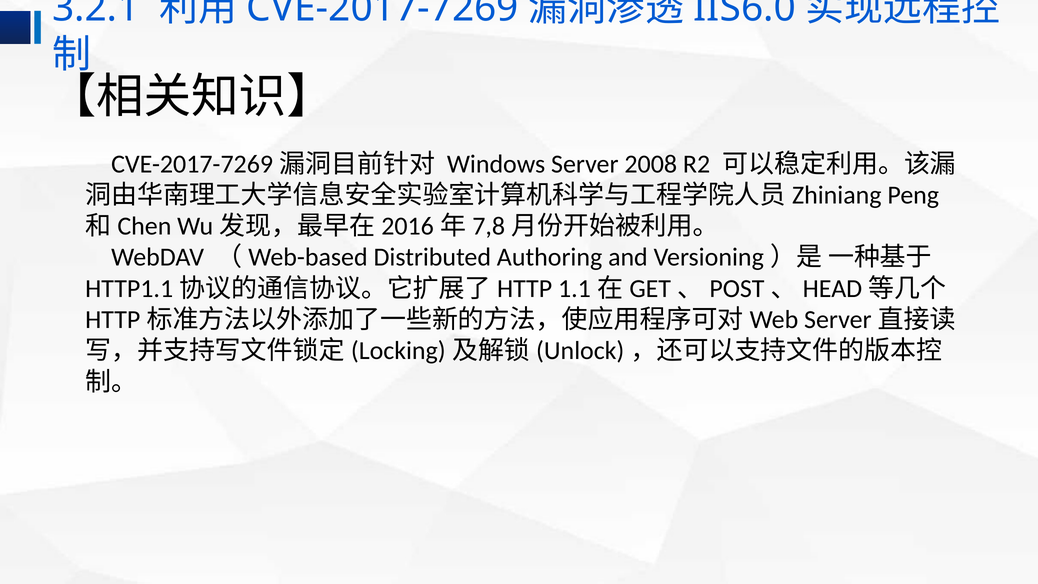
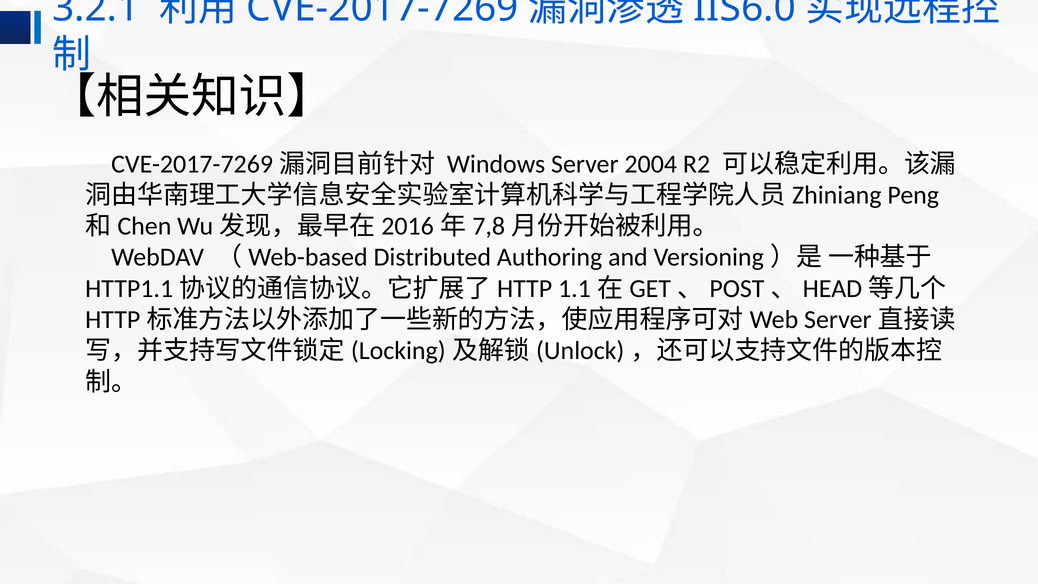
2008: 2008 -> 2004 (651, 164)
